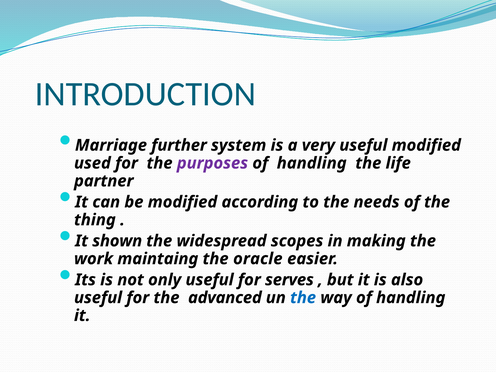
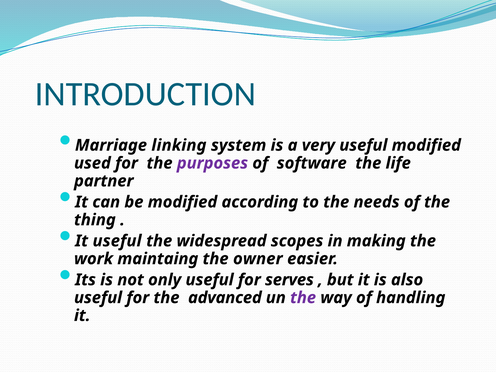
further: further -> linking (179, 145)
handling: handling -> software (312, 163)
It shown: shown -> useful (117, 241)
oracle: oracle -> owner (258, 259)
the colour: blue -> purple (303, 298)
